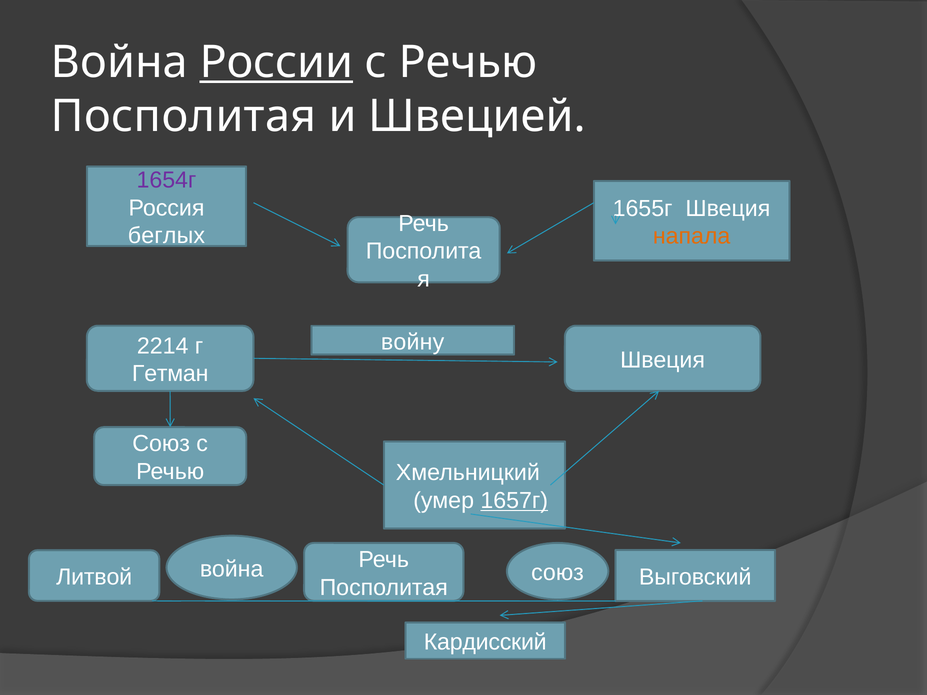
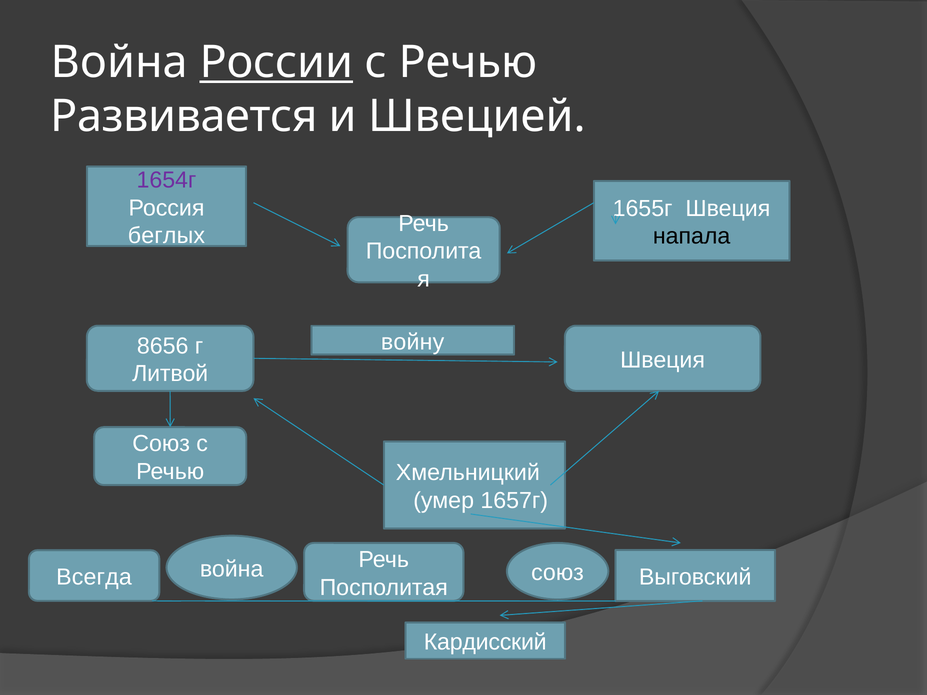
Посполитая: Посполитая -> Развивается (184, 117)
напала colour: orange -> black (692, 236)
2214: 2214 -> 8656 (163, 346)
Гетман: Гетман -> Литвой (170, 374)
1657г underline: present -> none (514, 501)
Литвой: Литвой -> Всегда (94, 577)
